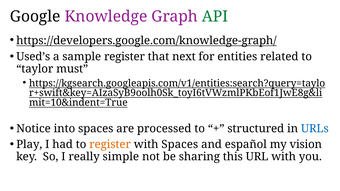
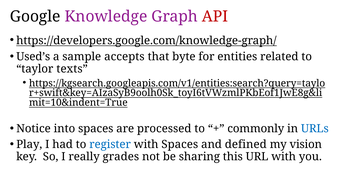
API colour: green -> red (215, 17)
sample register: register -> accepts (124, 57)
next: next -> byte (184, 57)
must: must -> texts (72, 69)
structured: structured -> commonly (256, 129)
register colour: orange -> blue (110, 145)
español: español -> defined (246, 145)
simple: simple -> grades (121, 157)
